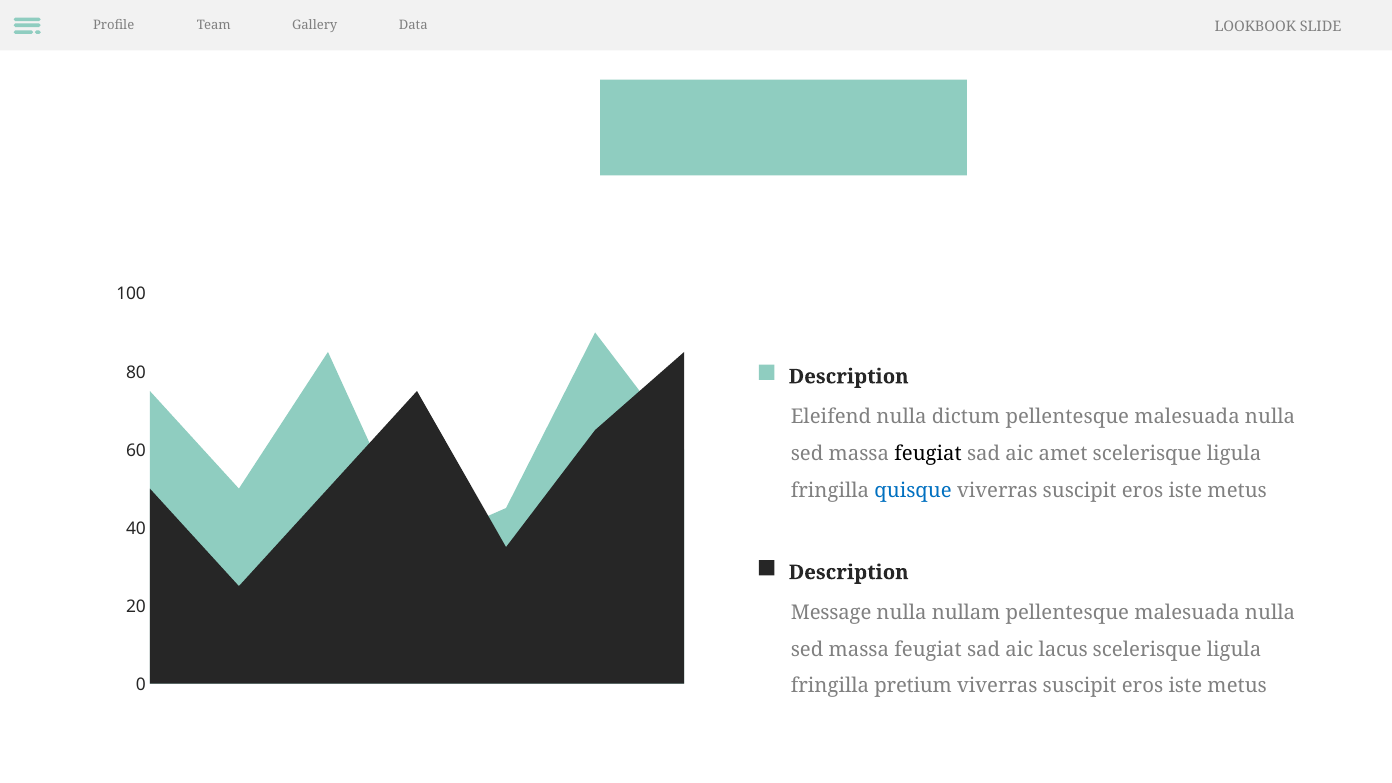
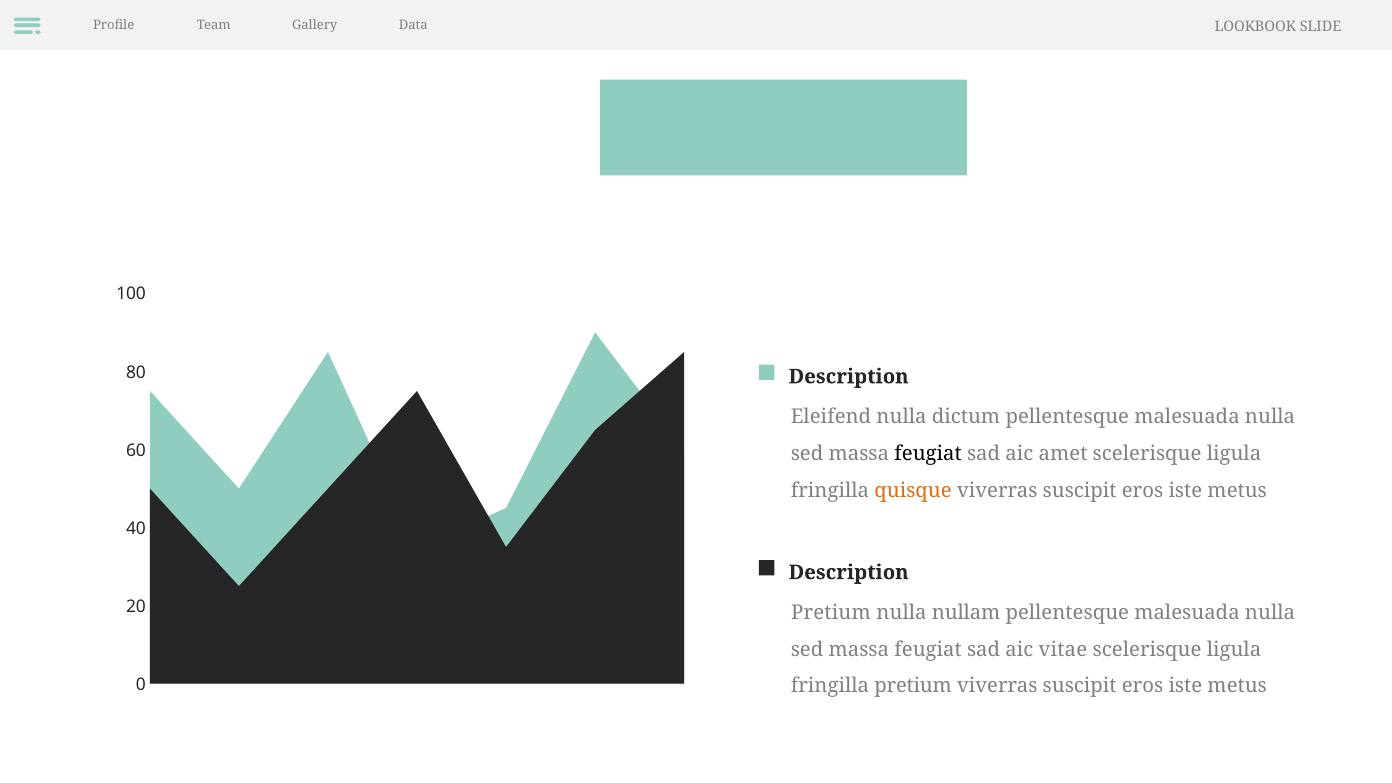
quisque colour: blue -> orange (913, 490)
Message: Message -> Pretium (831, 613)
lacus: lacus -> vitae (1063, 650)
